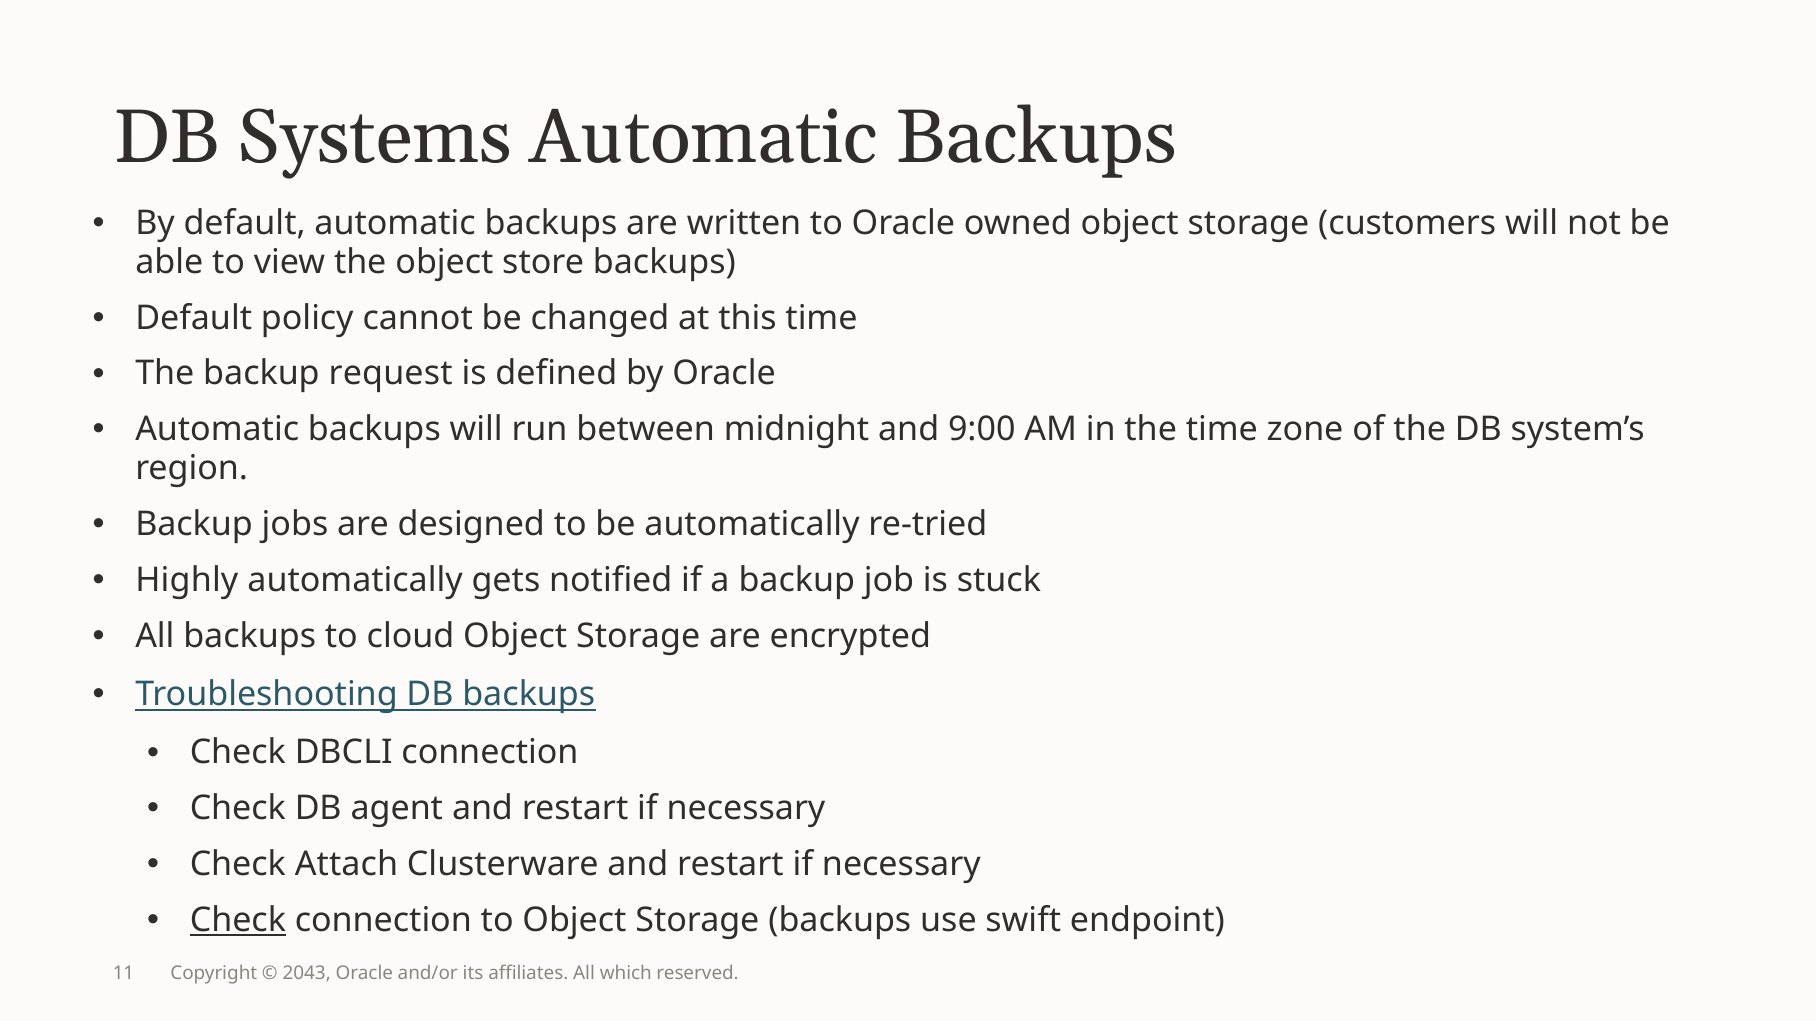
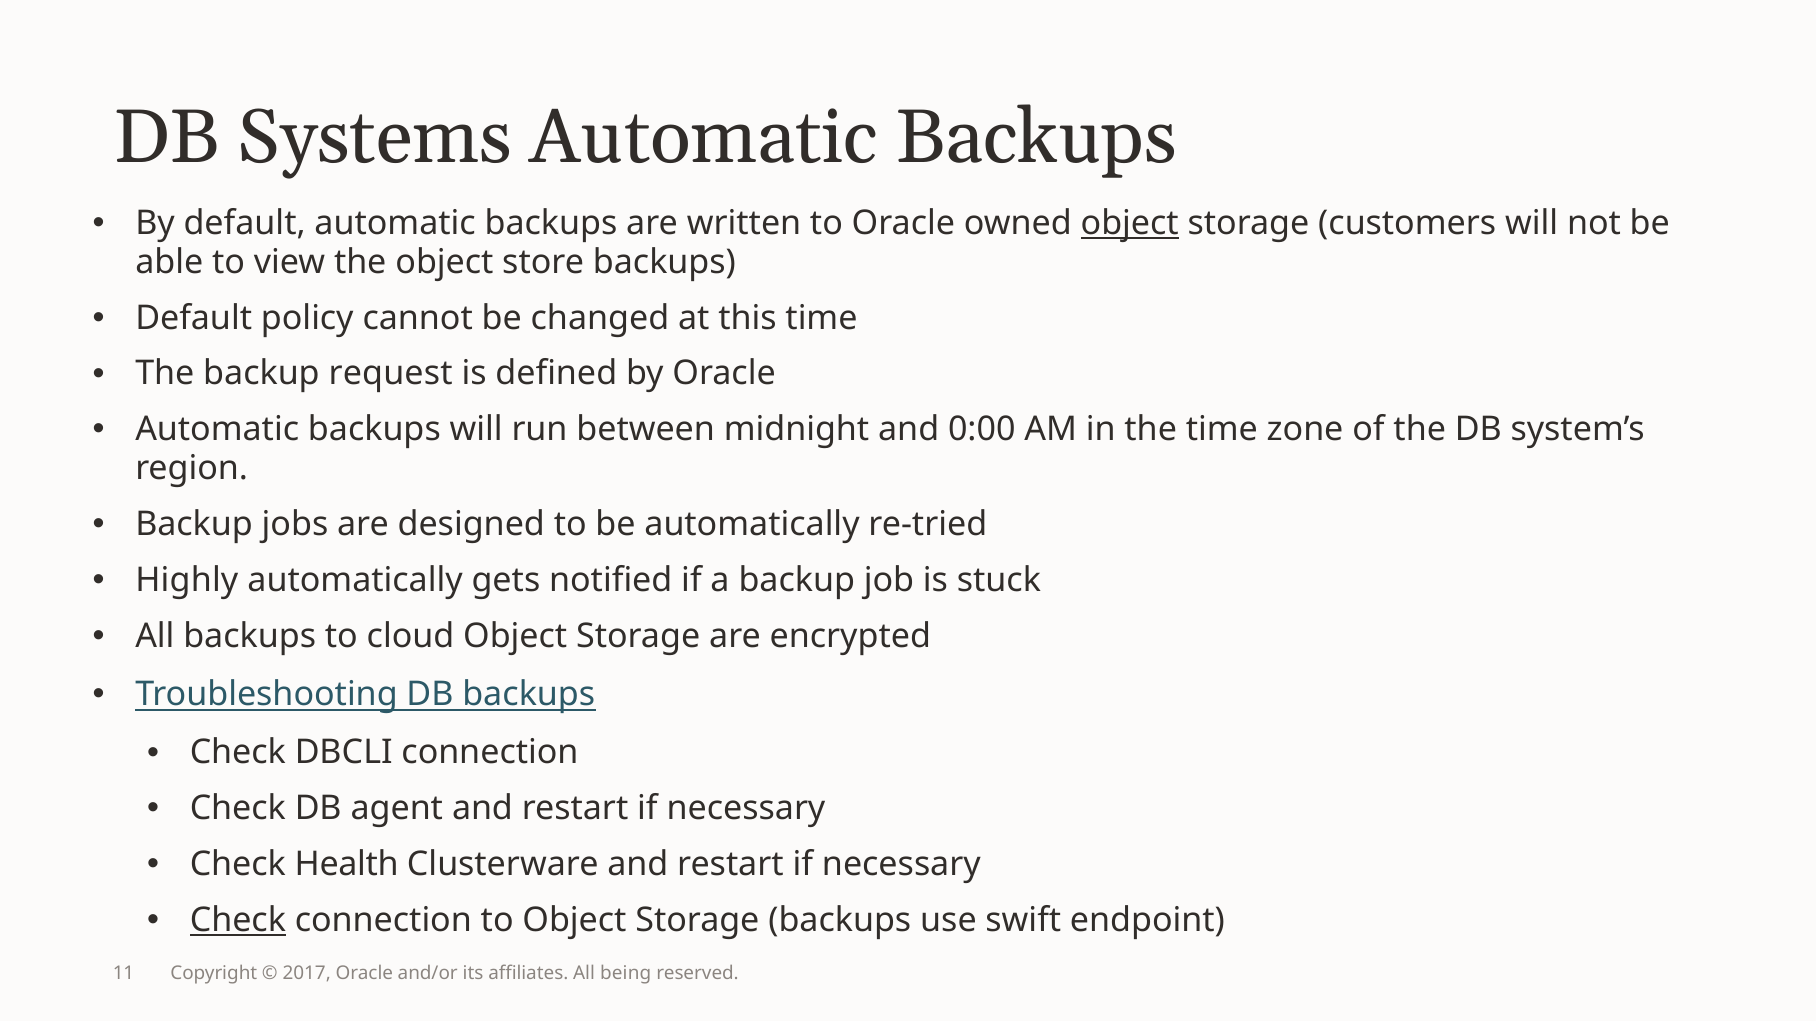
object underline: none -> present (1130, 223)
9:00: 9:00 -> 0:00 (982, 430)
Attach: Attach -> Health (347, 865)
2043: 2043 -> 2017 (307, 974)
which: which -> being (626, 974)
